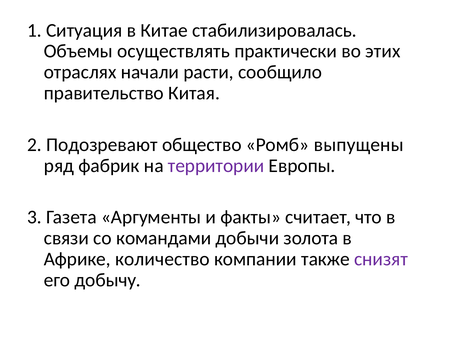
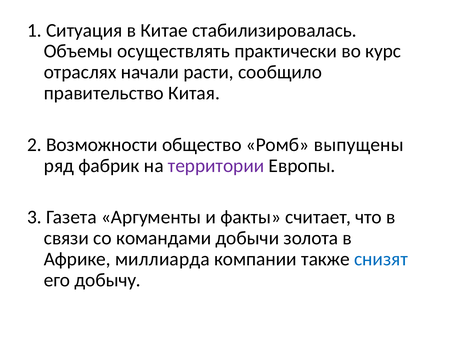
этих: этих -> курс (383, 51)
Подозревают: Подозревают -> Возможности (102, 144)
количество: количество -> миллиарда (162, 259)
снизят colour: purple -> blue (381, 259)
